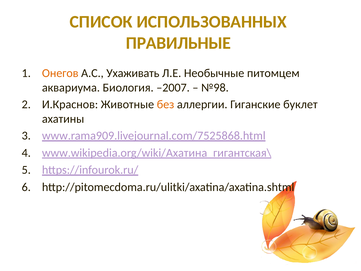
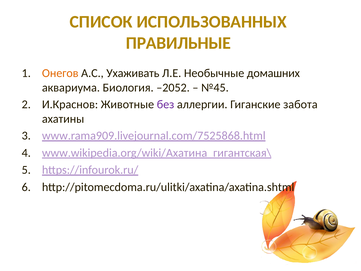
питомцем: питомцем -> домашних (273, 73)
–2007: –2007 -> –2052 (173, 87)
№98: №98 -> №45 (215, 87)
без colour: orange -> purple (166, 104)
буклет: буклет -> забота (300, 104)
